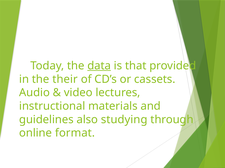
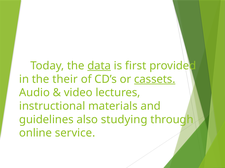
that: that -> first (136, 66)
cassets underline: none -> present (155, 80)
format: format -> service (75, 134)
